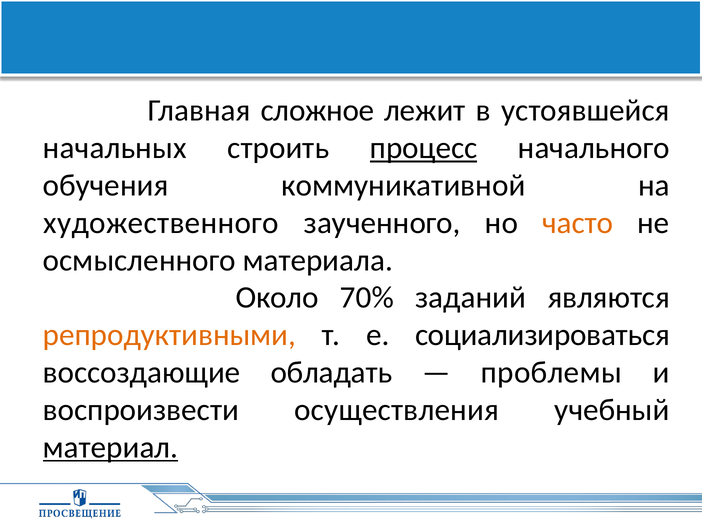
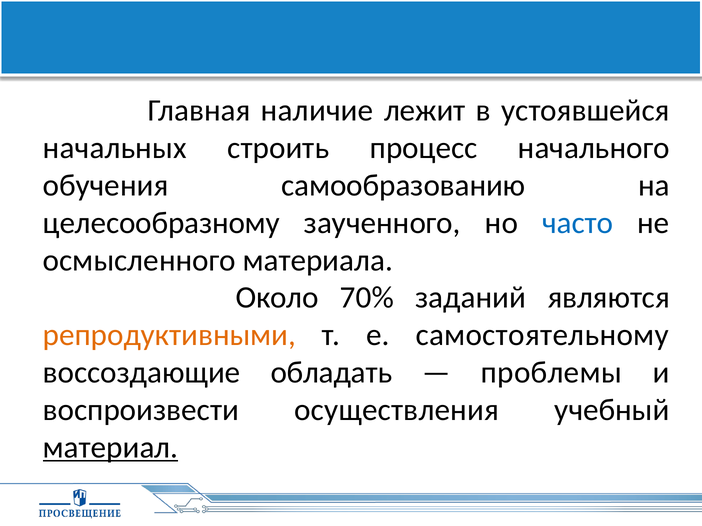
сложное: сложное -> наличие (317, 111)
процесс underline: present -> none (424, 148)
коммуникативной: коммуникативной -> самообразованию (403, 186)
художественного: художественного -> целесообразному (161, 223)
часто colour: orange -> blue (578, 223)
социализироваться: социализироваться -> самостоятельному (542, 335)
